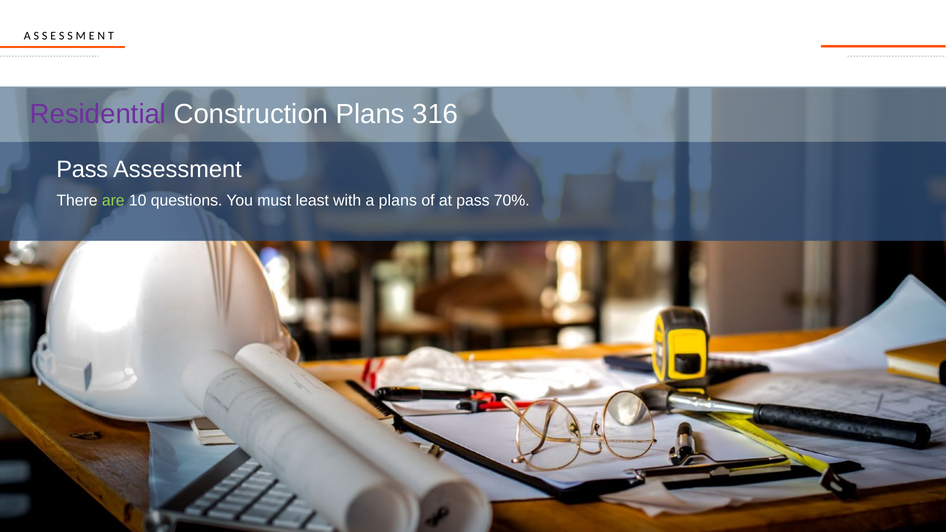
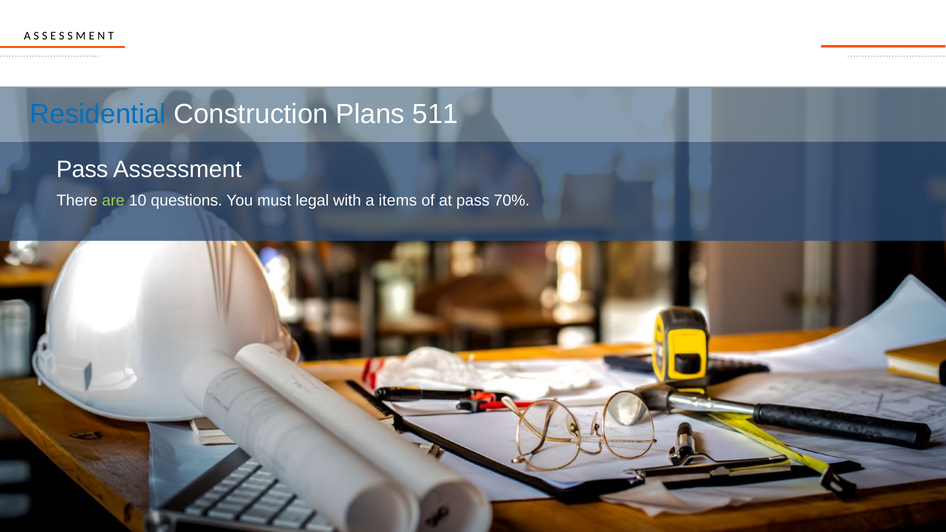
Residential colour: purple -> blue (98, 114)
316: 316 -> 511 (435, 114)
least: least -> legal (312, 200)
a plans: plans -> items (398, 200)
